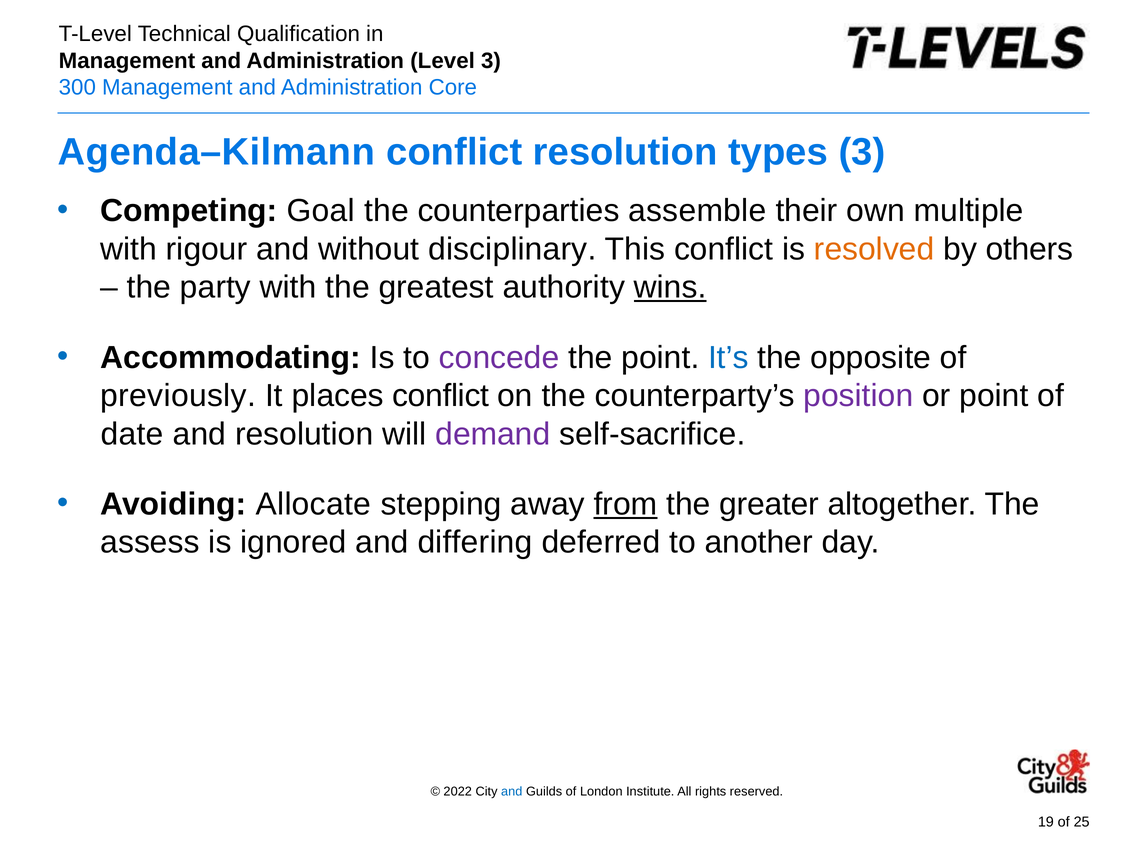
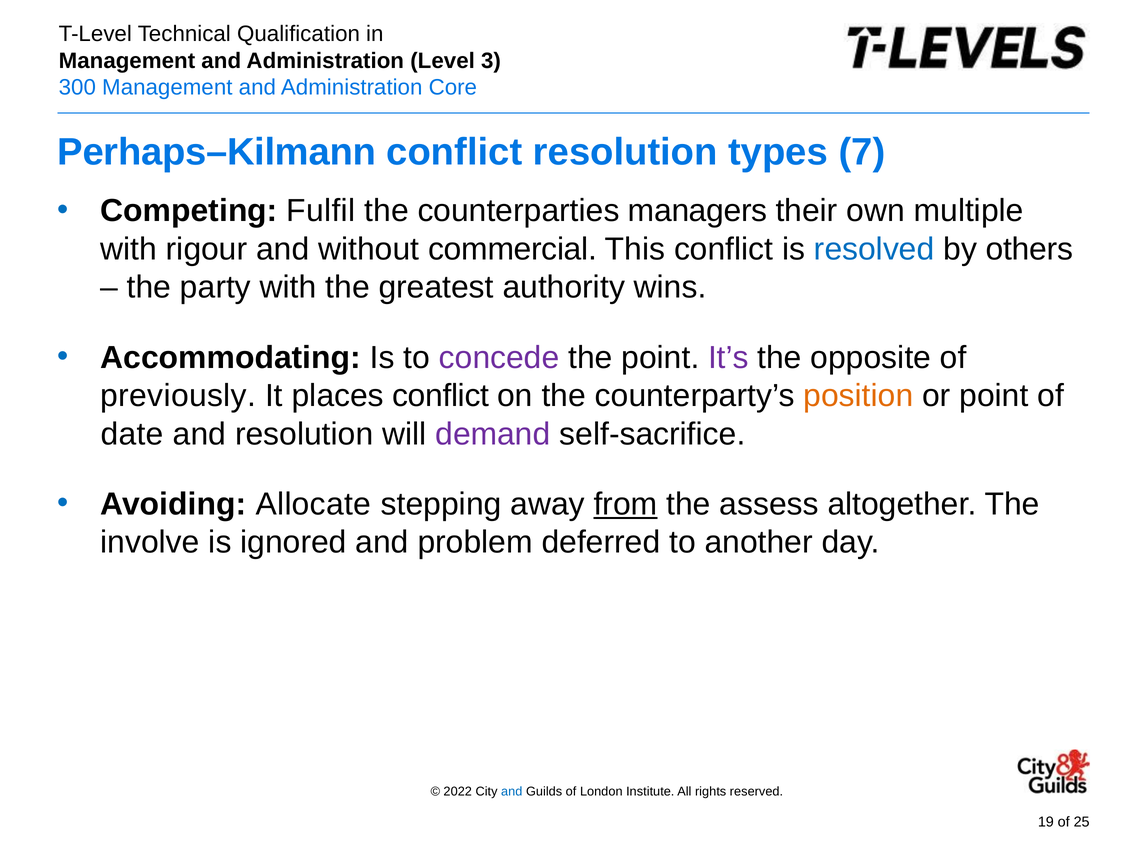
Agenda–Kilmann: Agenda–Kilmann -> Perhaps–Kilmann (217, 152)
types 3: 3 -> 7 (862, 152)
Goal: Goal -> Fulfil (321, 211)
assemble: assemble -> managers (698, 211)
disciplinary: disciplinary -> commercial (513, 249)
resolved colour: orange -> blue (874, 249)
wins underline: present -> none (670, 288)
It’s colour: blue -> purple (728, 358)
position colour: purple -> orange (858, 396)
greater: greater -> assess (769, 504)
assess: assess -> involve (150, 543)
differing: differing -> problem (475, 543)
